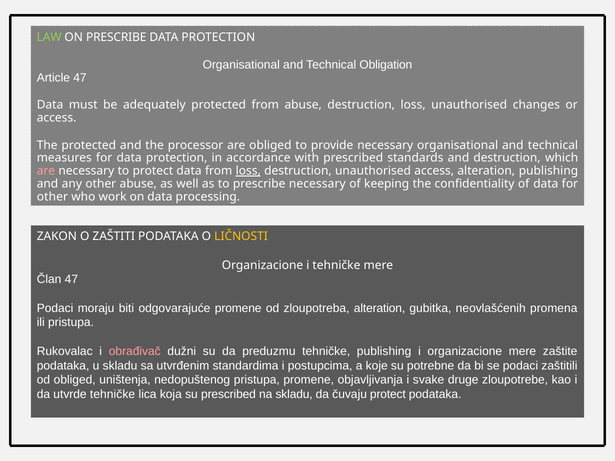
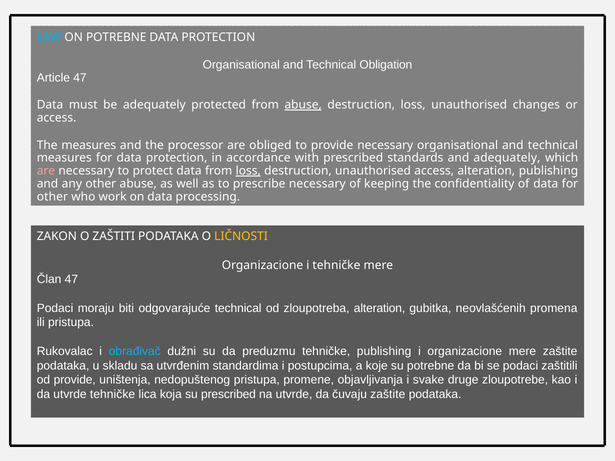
LAW colour: light green -> light blue (49, 37)
ON PRESCRIBE: PRESCRIBE -> POTREBNE (116, 37)
abuse underline: none -> present (303, 105)
The protected: protected -> measures (89, 145)
and destruction: destruction -> adequately (507, 158)
odgovarajuće promene: promene -> technical (238, 308)
obrađivač colour: pink -> light blue (135, 351)
od obliged: obliged -> provide (75, 380)
na skladu: skladu -> utvrde (294, 394)
čuvaju protect: protect -> zaštite (388, 394)
